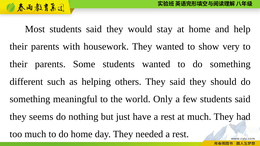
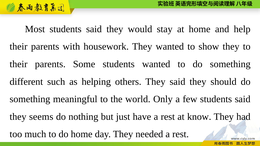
show very: very -> they (231, 47)
at much: much -> know (199, 117)
